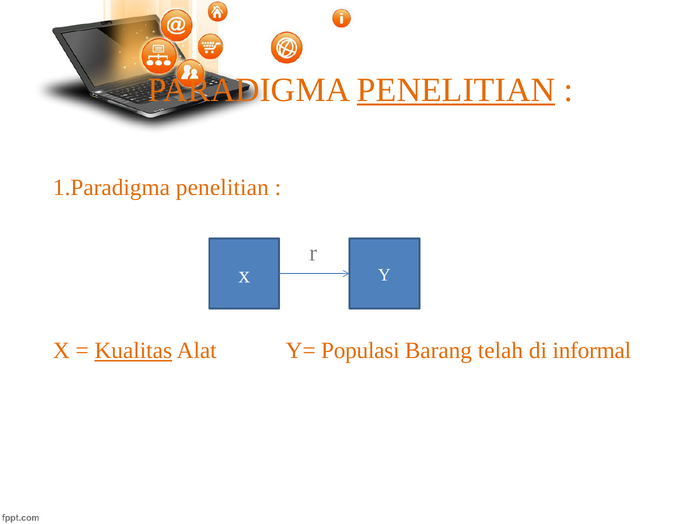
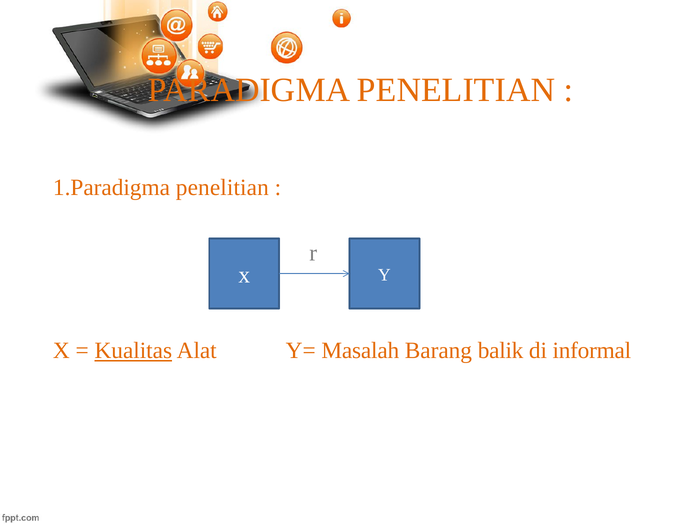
PENELITIAN underline: present -> none (456, 90)
Populasi: Populasi -> Masalah (360, 351)
telah: telah -> balik (501, 351)
